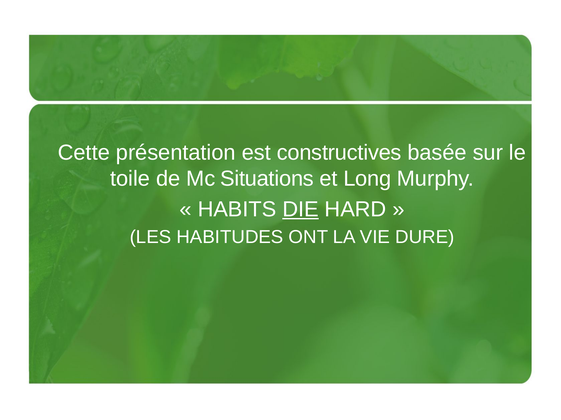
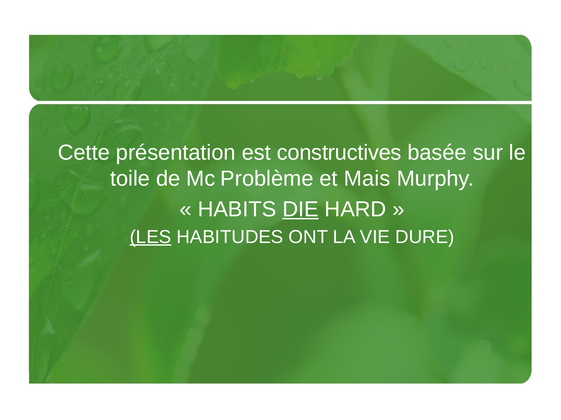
Situations: Situations -> Problème (267, 179)
Long: Long -> Mais (367, 179)
LES underline: none -> present (151, 237)
